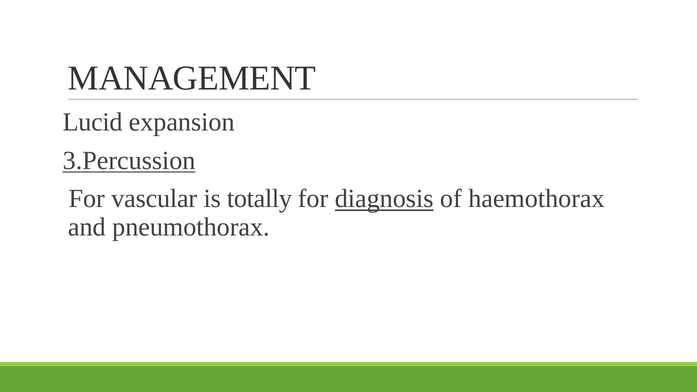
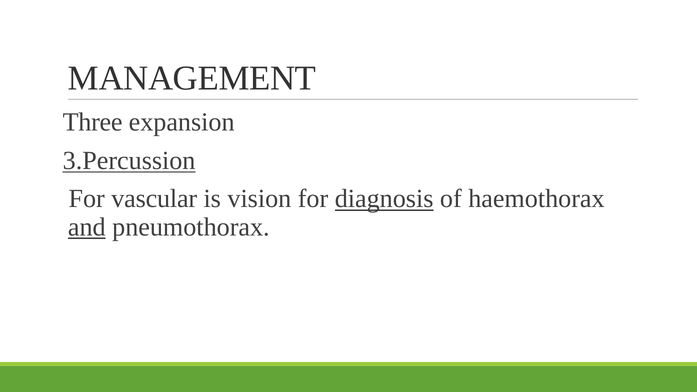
Lucid: Lucid -> Three (93, 122)
totally: totally -> vision (259, 199)
and underline: none -> present (87, 227)
